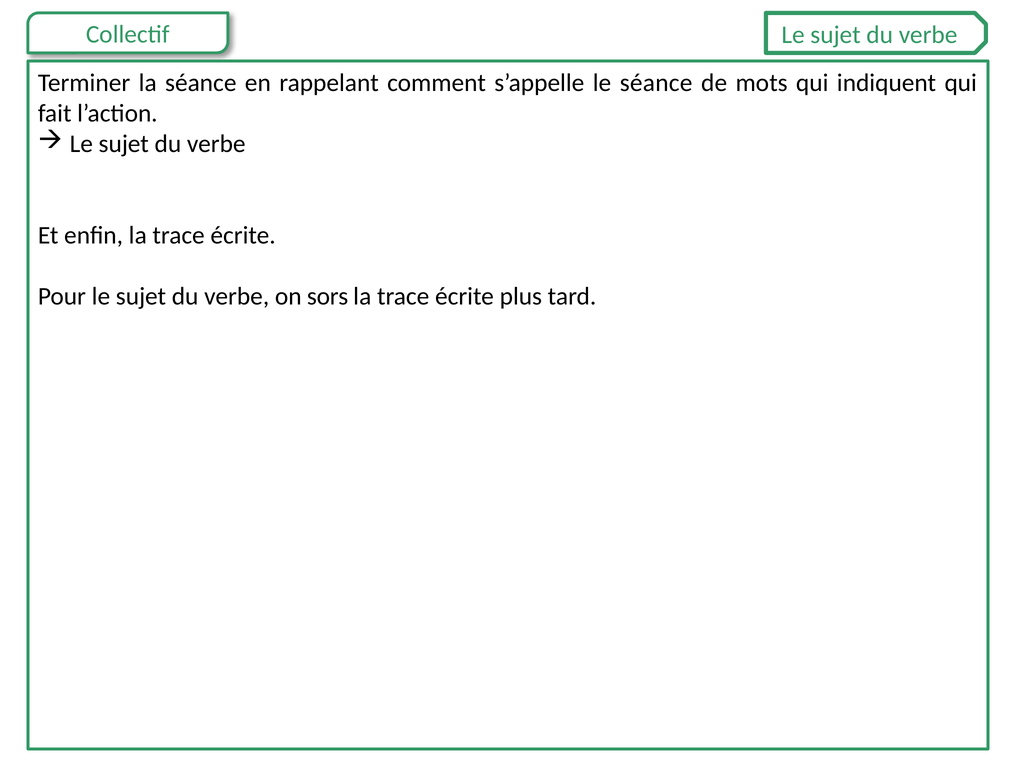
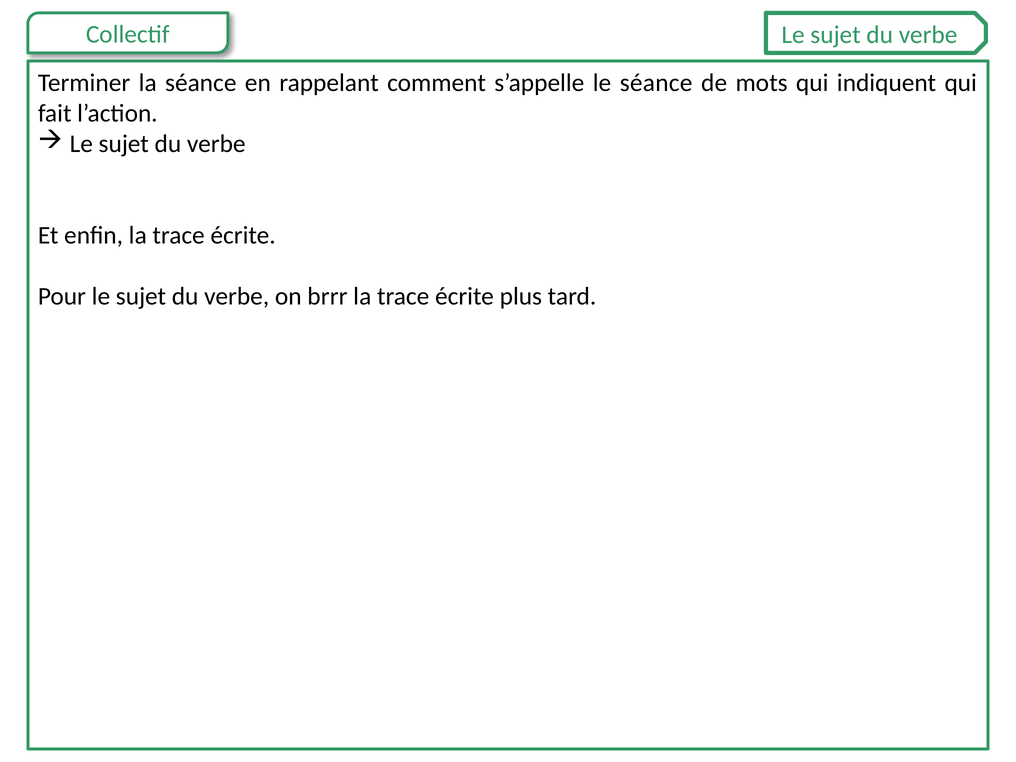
sors: sors -> brrr (327, 296)
